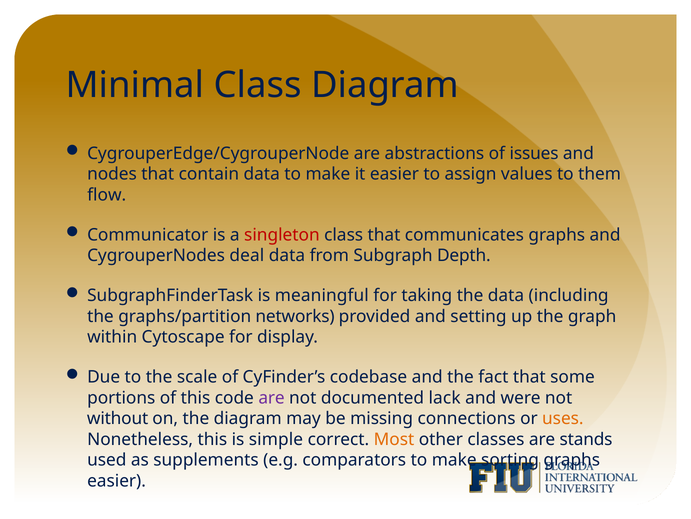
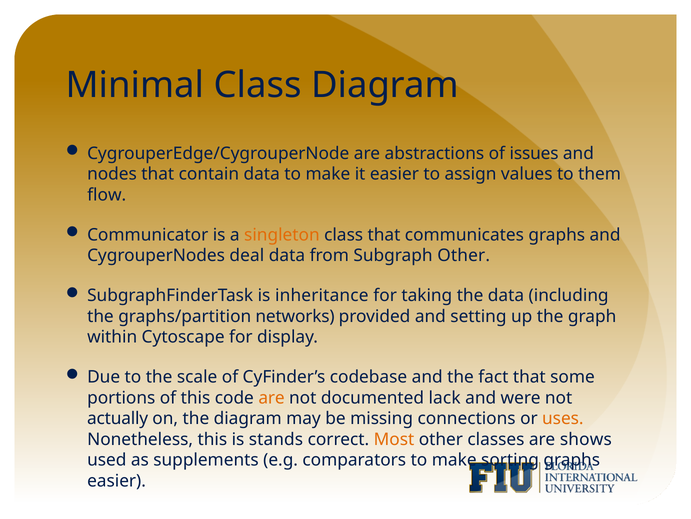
singleton colour: red -> orange (282, 235)
Subgraph Depth: Depth -> Other (464, 255)
meaningful: meaningful -> inheritance (322, 295)
are colour: purple -> orange (272, 397)
without: without -> actually (118, 418)
simple: simple -> stands (276, 439)
stands: stands -> shows (586, 439)
